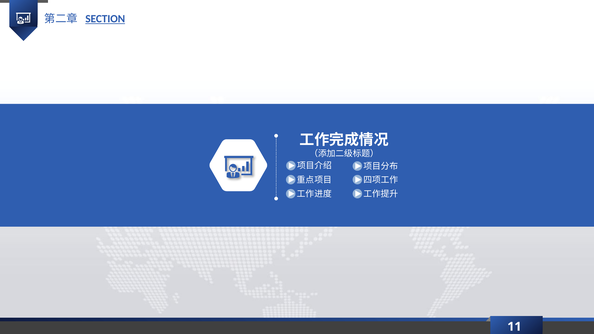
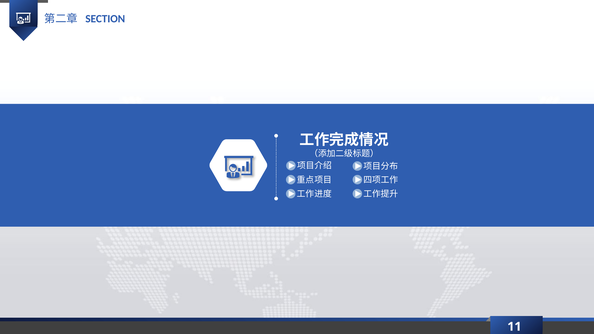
SECTION underline: present -> none (105, 19)
